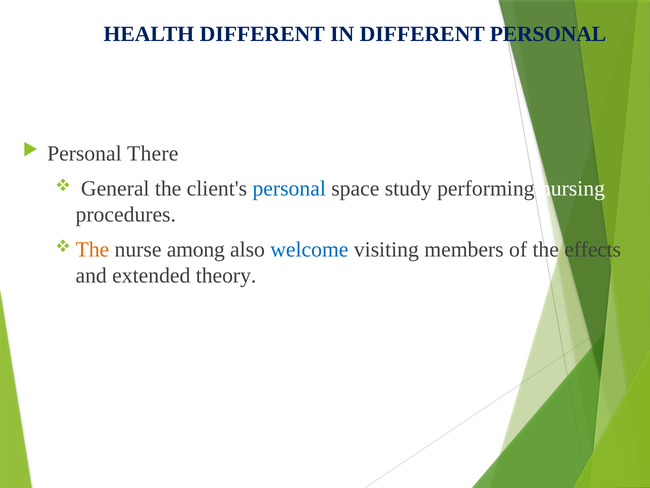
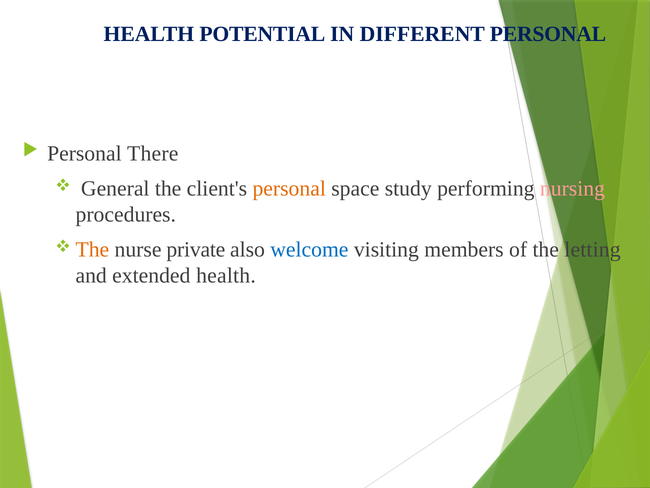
HEALTH DIFFERENT: DIFFERENT -> POTENTIAL (262, 34)
personal colour: blue -> orange (289, 188)
nursing colour: white -> pink (572, 188)
among: among -> private (196, 249)
effects: effects -> letting (593, 249)
extended theory: theory -> health (226, 275)
